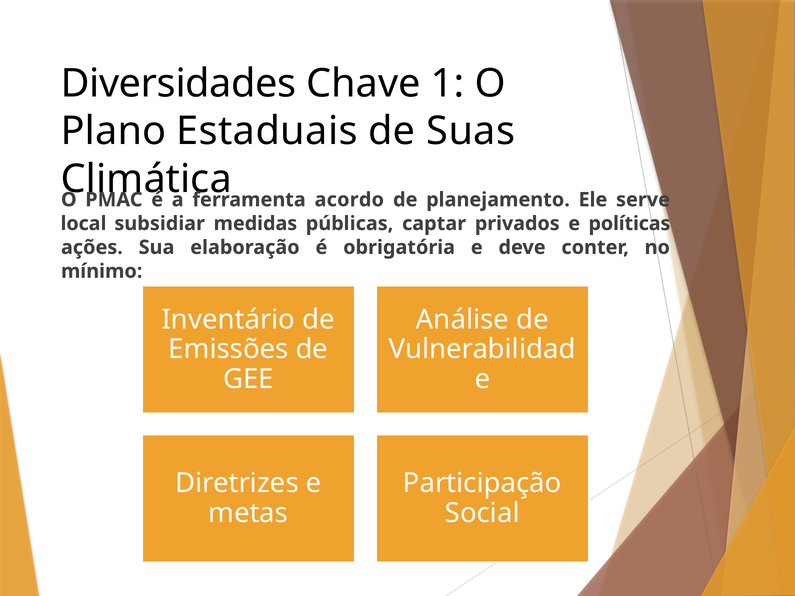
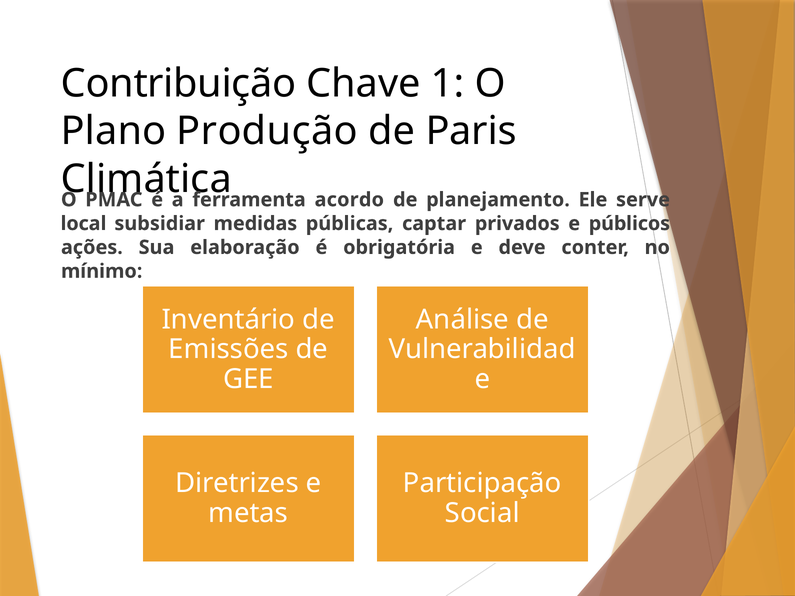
Diversidades: Diversidades -> Contribuição (179, 84)
Estaduais: Estaduais -> Produção (267, 131)
Suas: Suas -> Paris (471, 131)
políticas: políticas -> públicos (629, 224)
